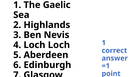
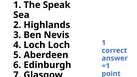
Gaelic: Gaelic -> Speak (57, 5)
